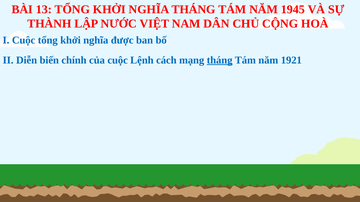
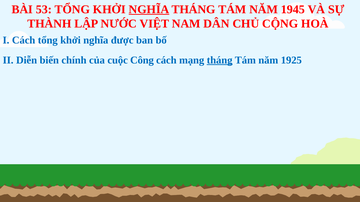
13: 13 -> 53 (44, 9)
NGHĨA underline: none -> present (149, 9)
I Cuộc: Cuộc -> Cách (24, 40)
Lệnh: Lệnh -> Công (142, 60)
1921: 1921 -> 1925 (291, 60)
